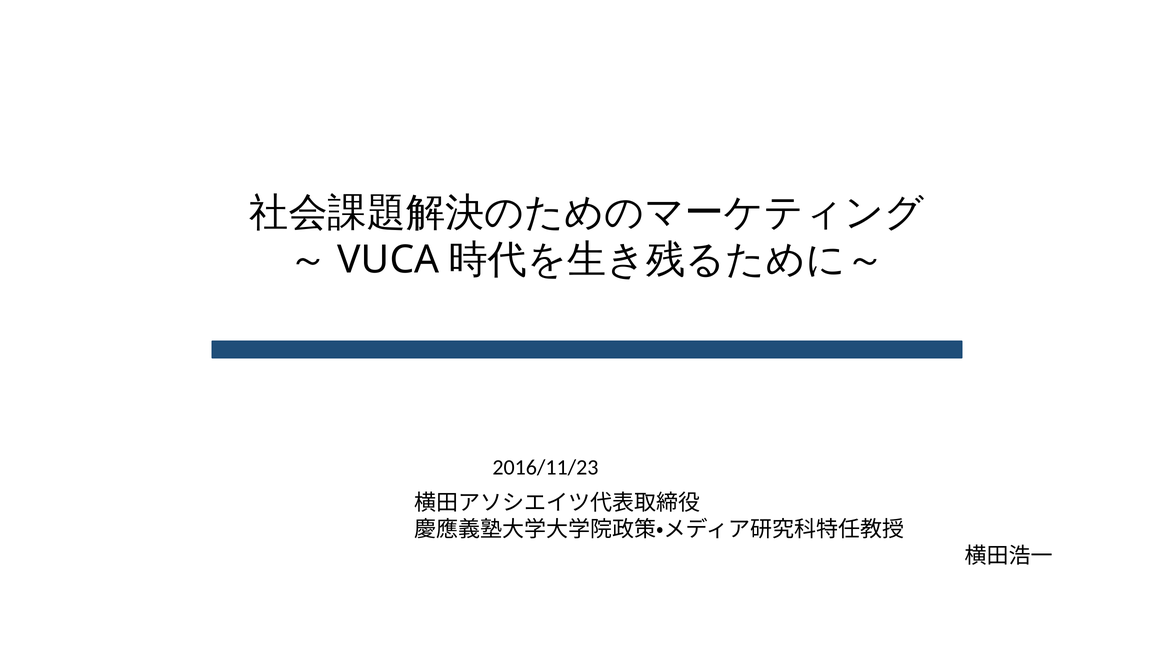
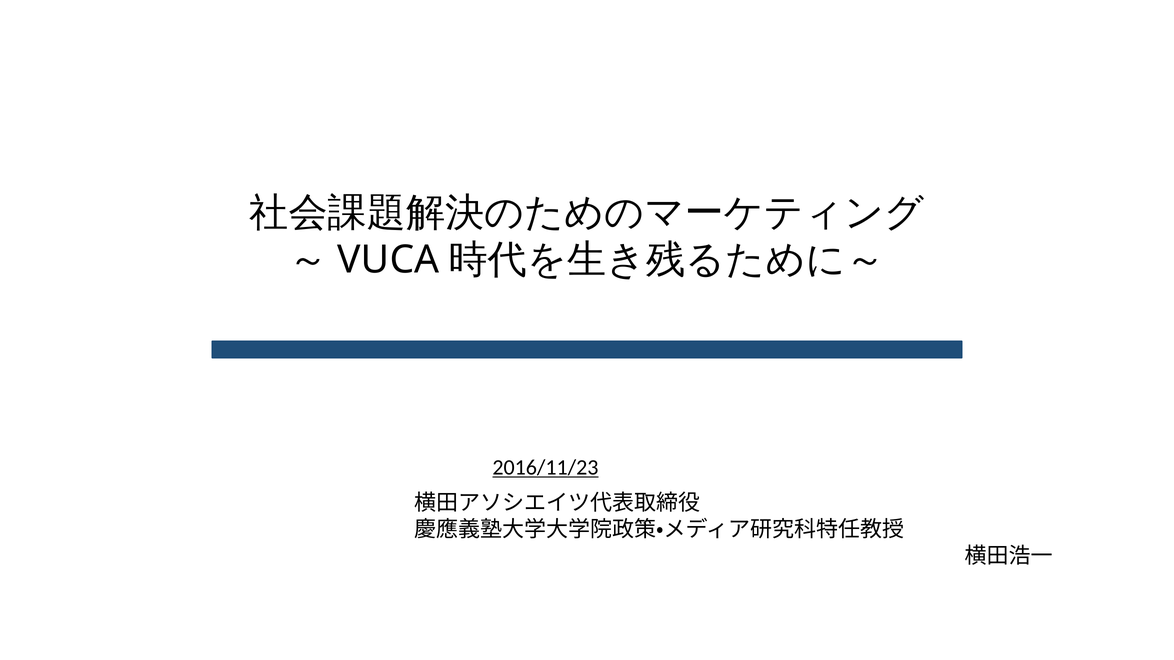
2016/11/23 underline: none -> present (545, 468)
